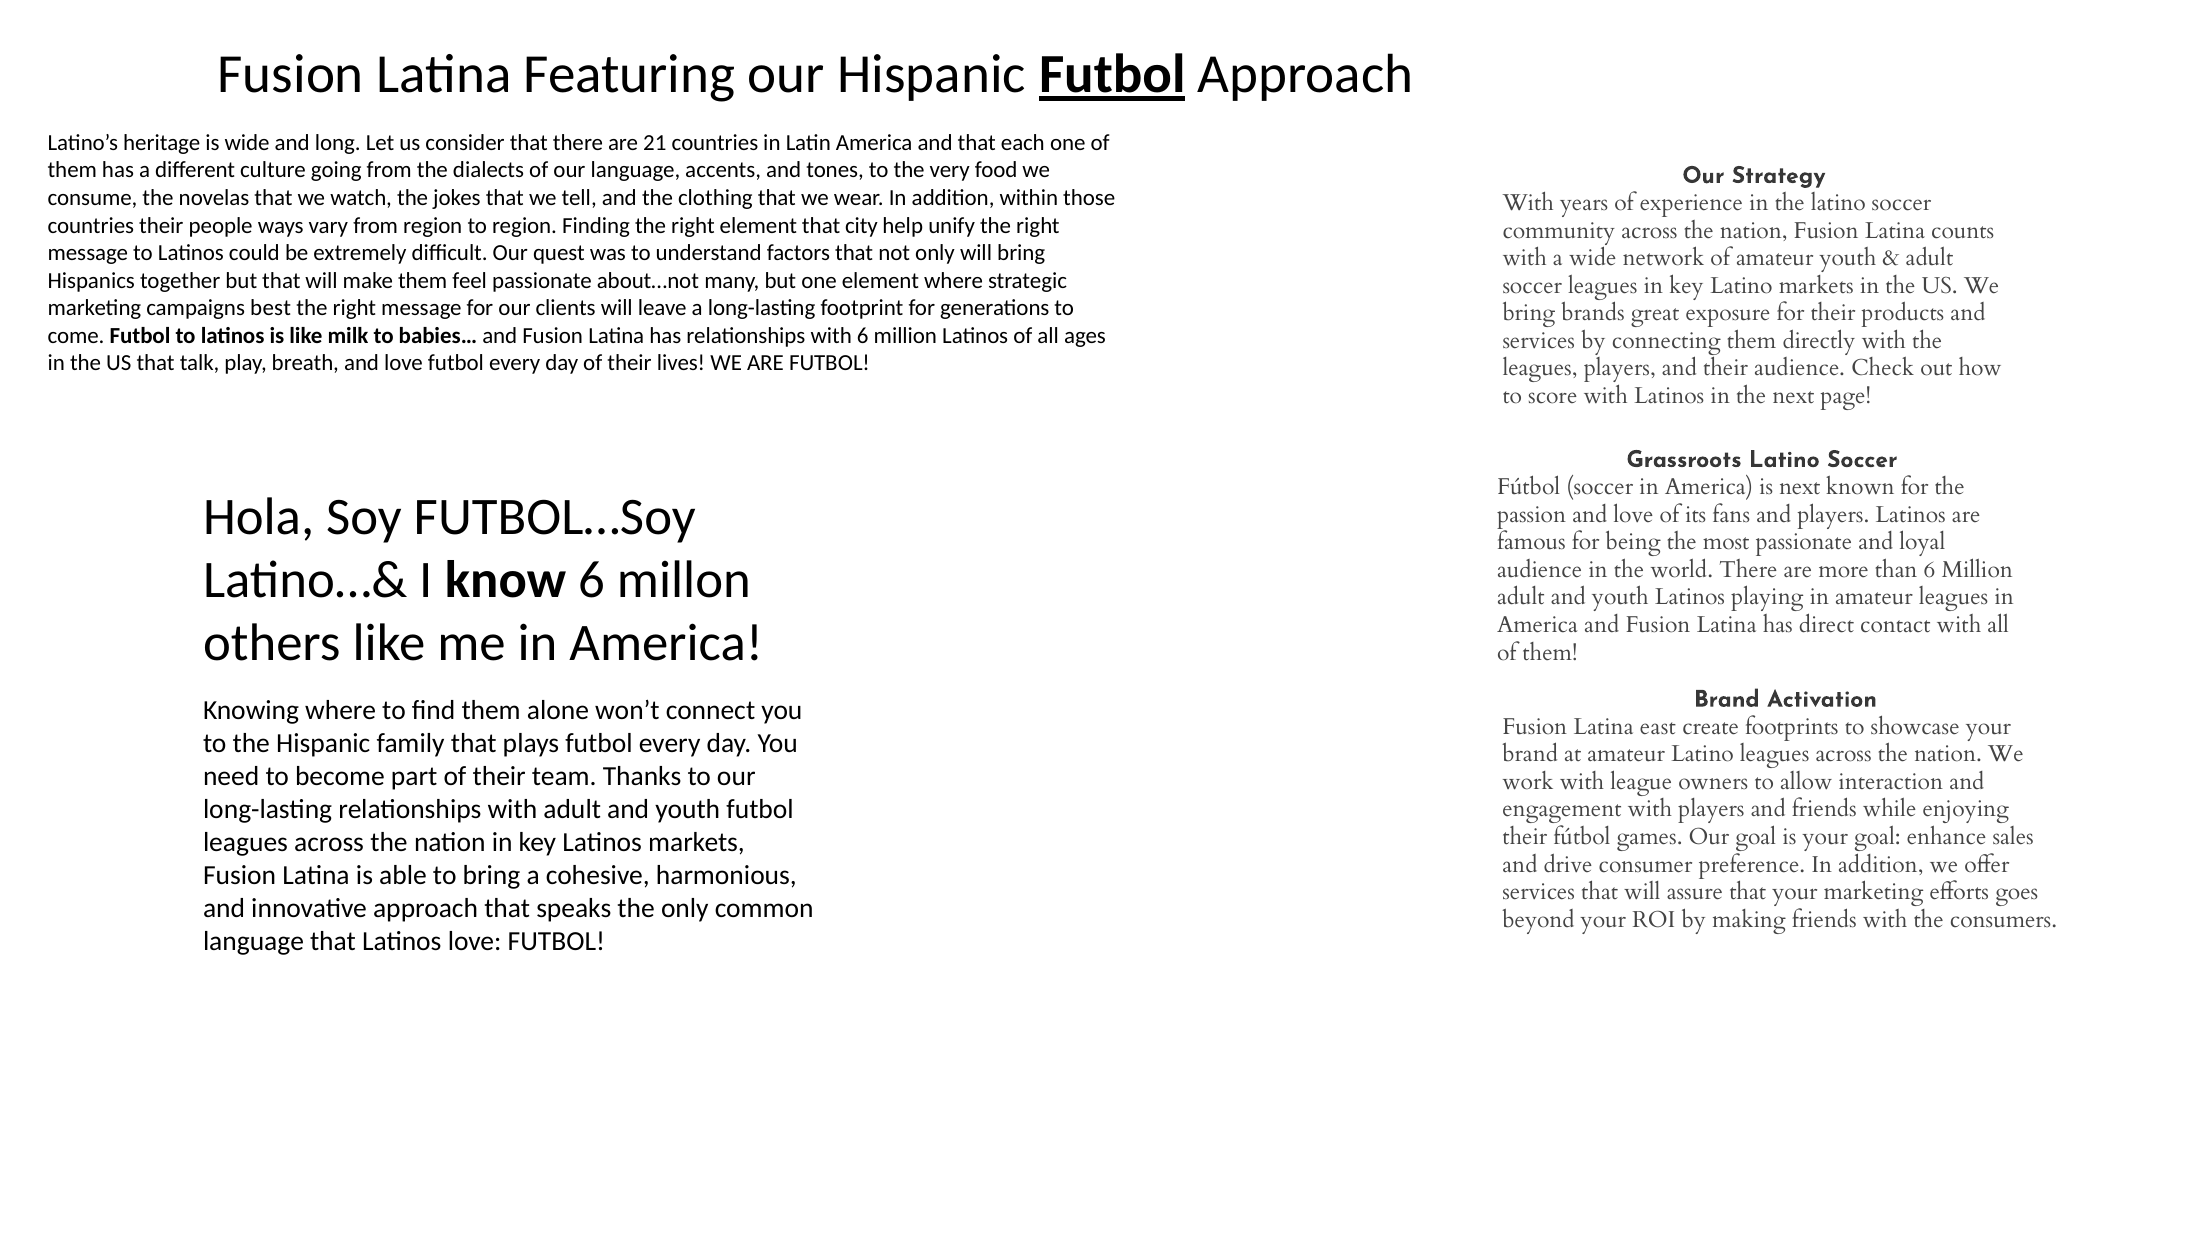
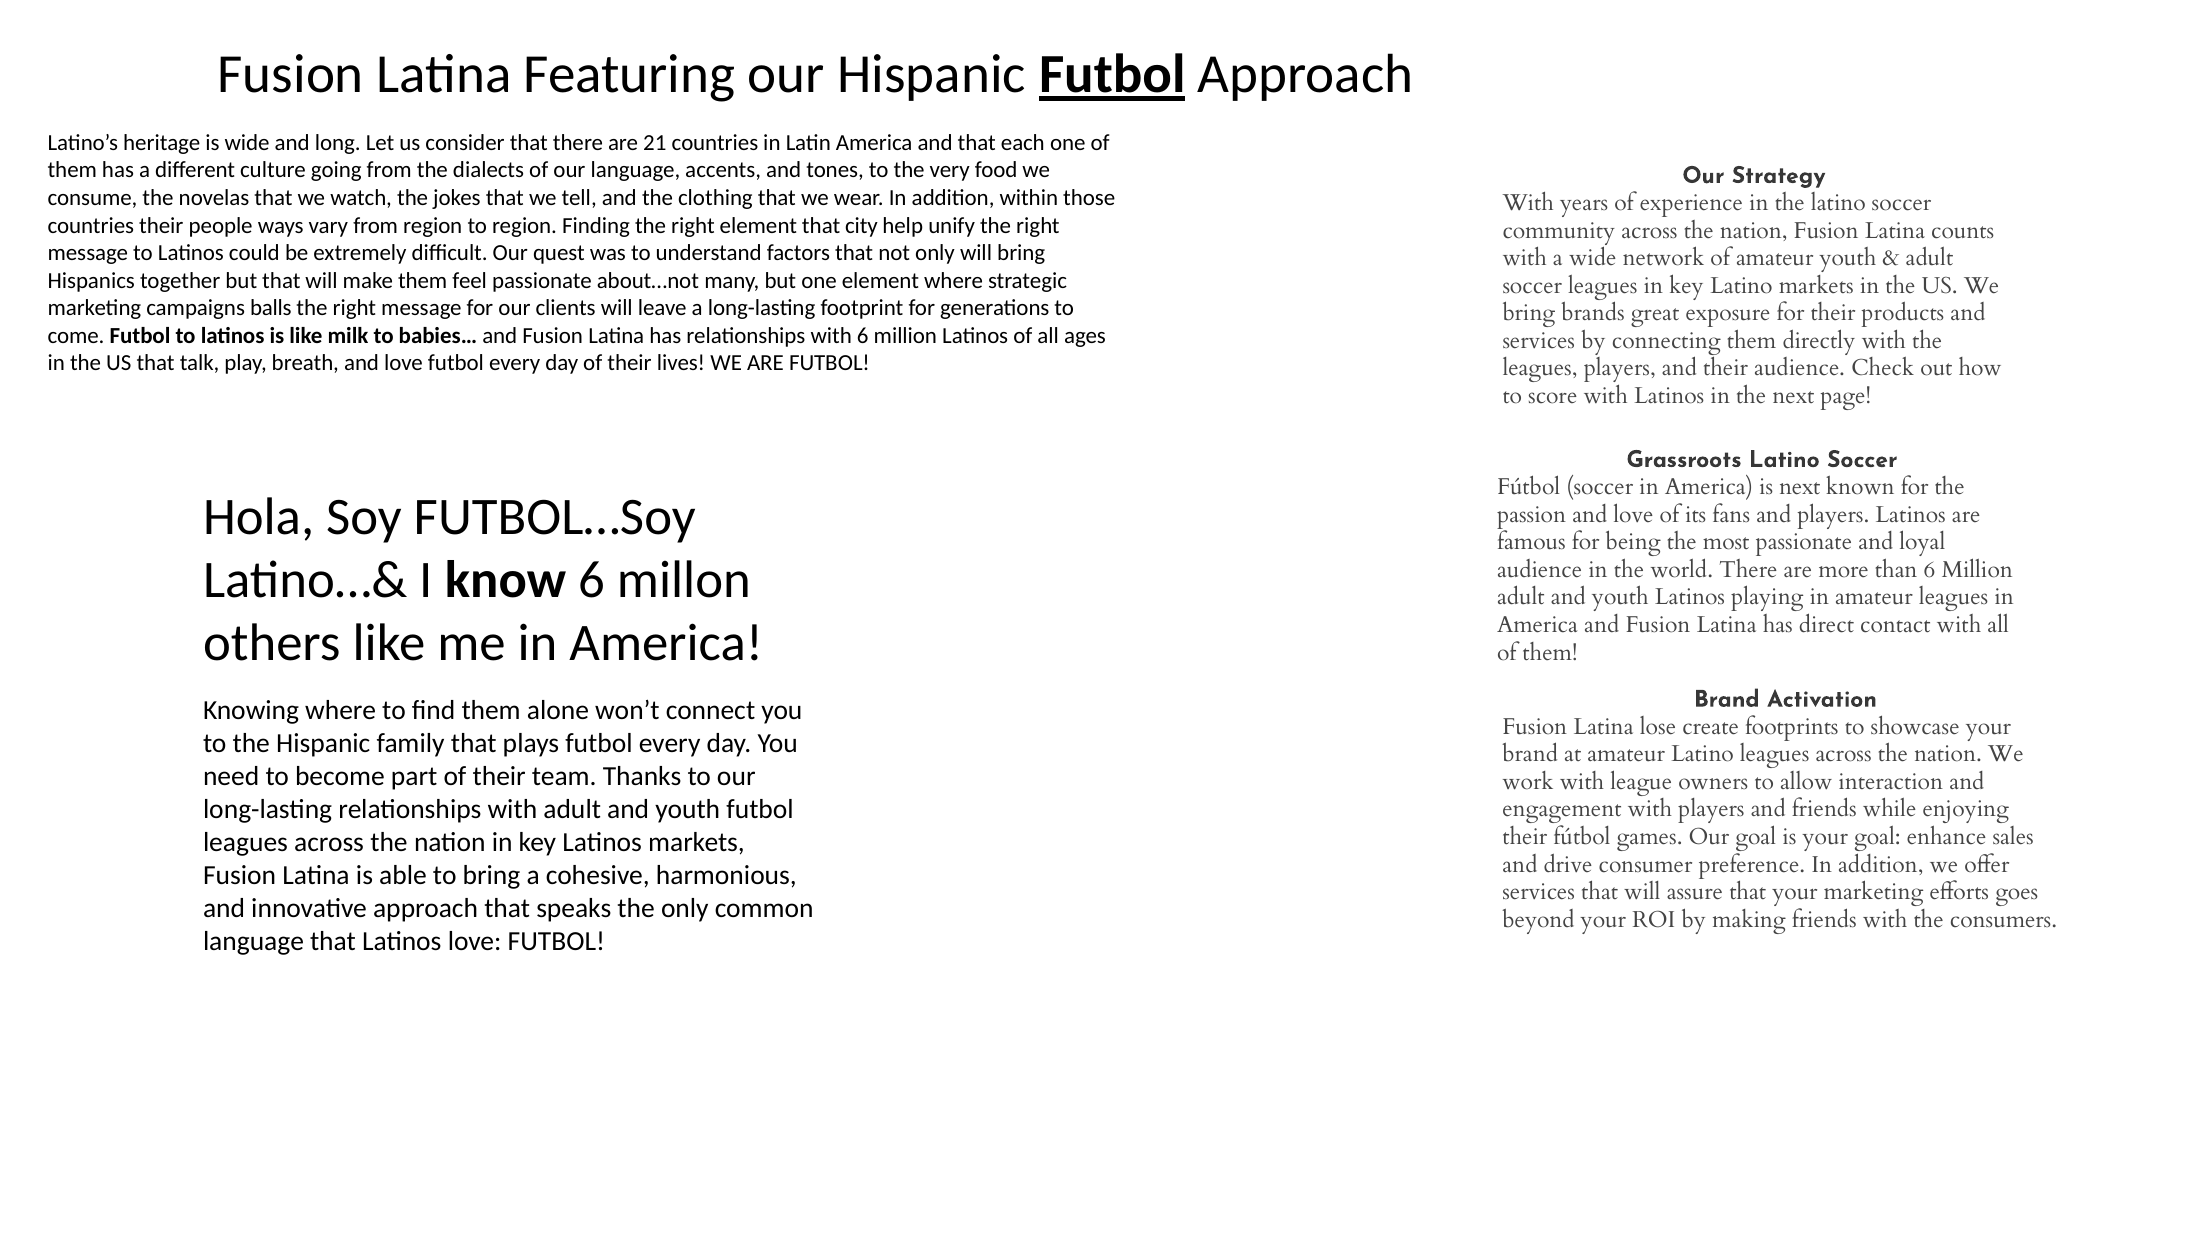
best: best -> balls (271, 308)
east: east -> lose (1658, 727)
